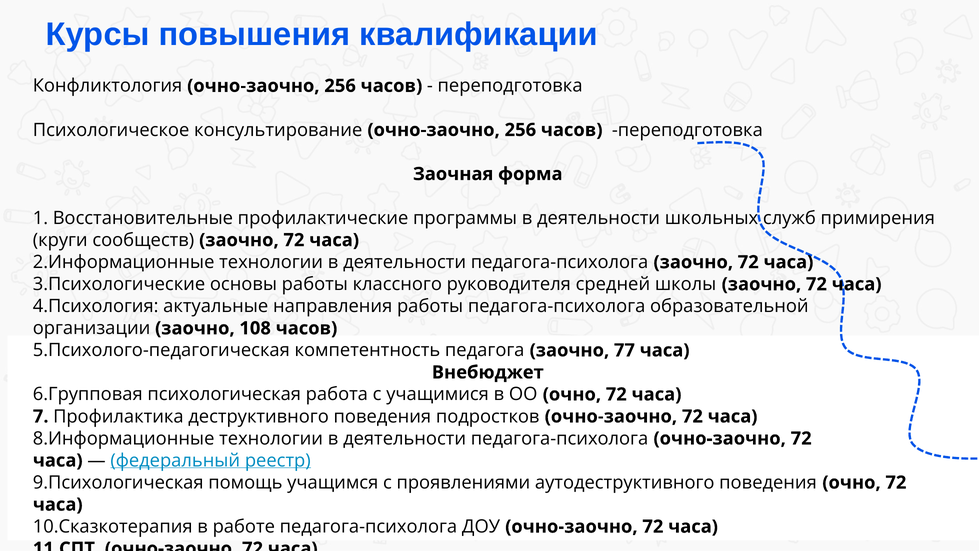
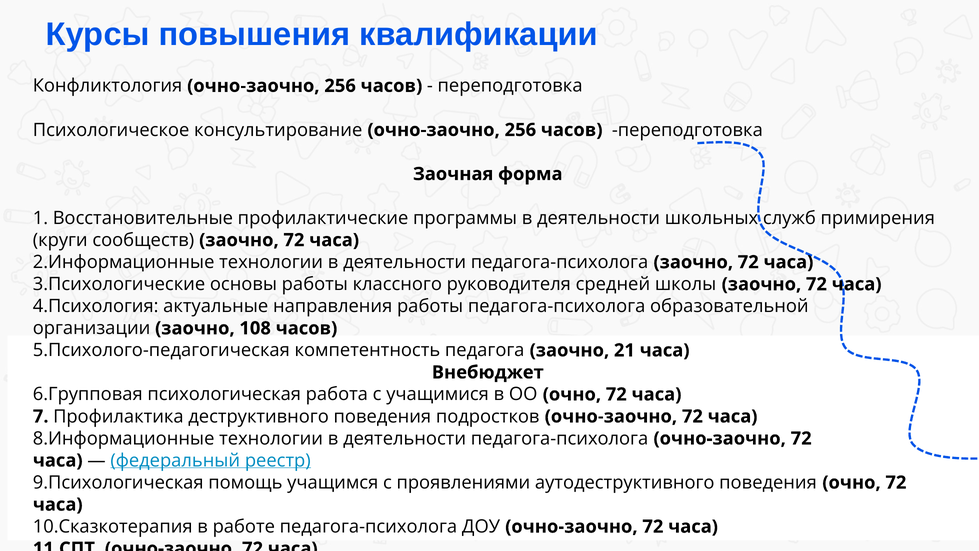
77: 77 -> 21 (624, 350)
